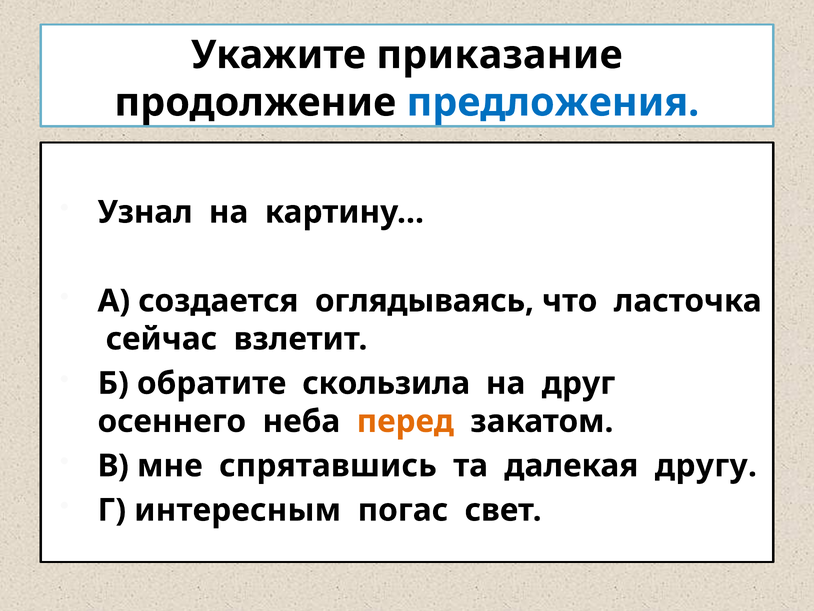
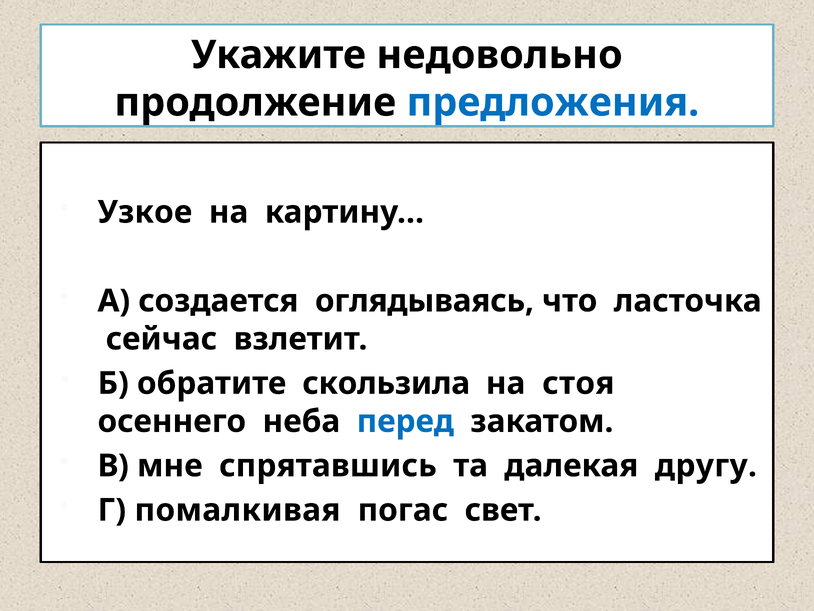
приказание: приказание -> недовольно (500, 55)
Узнал: Узнал -> Узкое (145, 212)
друг: друг -> стоя (578, 383)
перед colour: orange -> blue (405, 421)
интересным: интересным -> помалкивая (238, 510)
